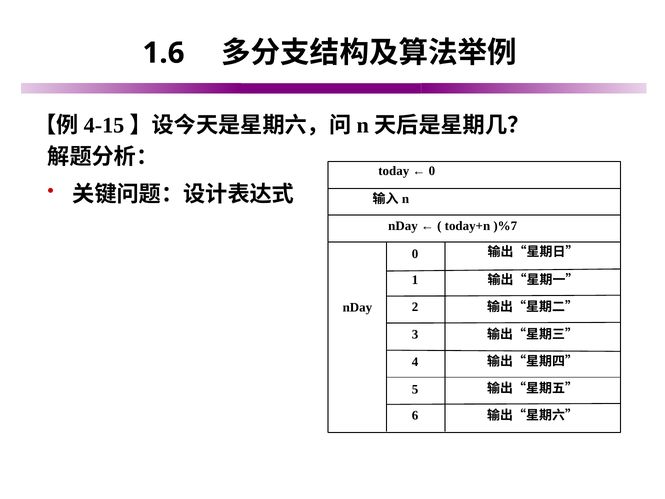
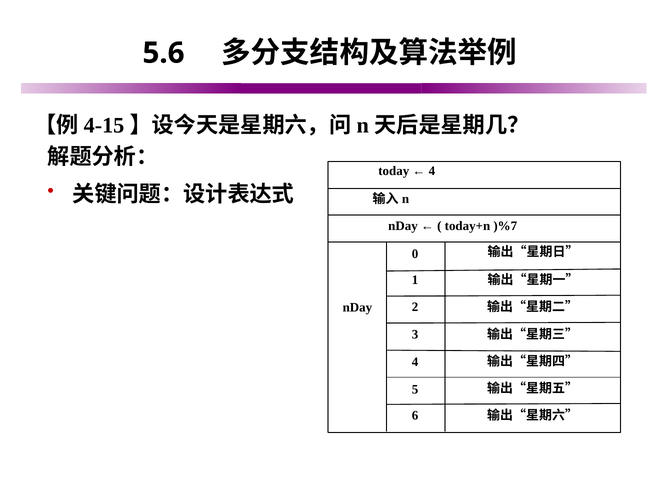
1.6: 1.6 -> 5.6 (164, 53)
0: 0 -> 4 (432, 171)
